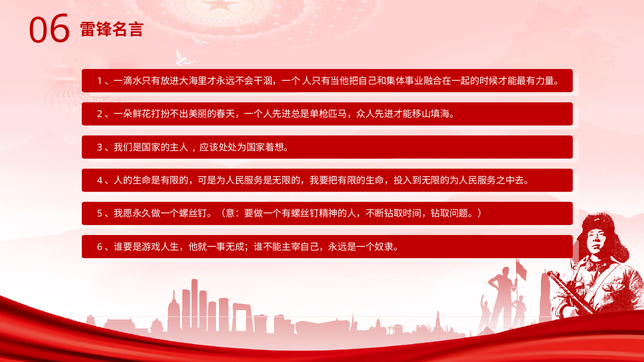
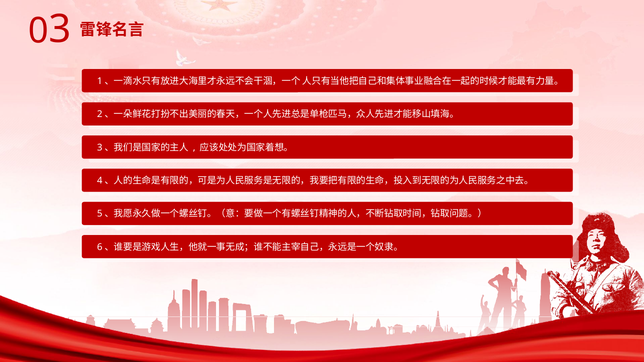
6: 6 -> 3 (60, 30)
